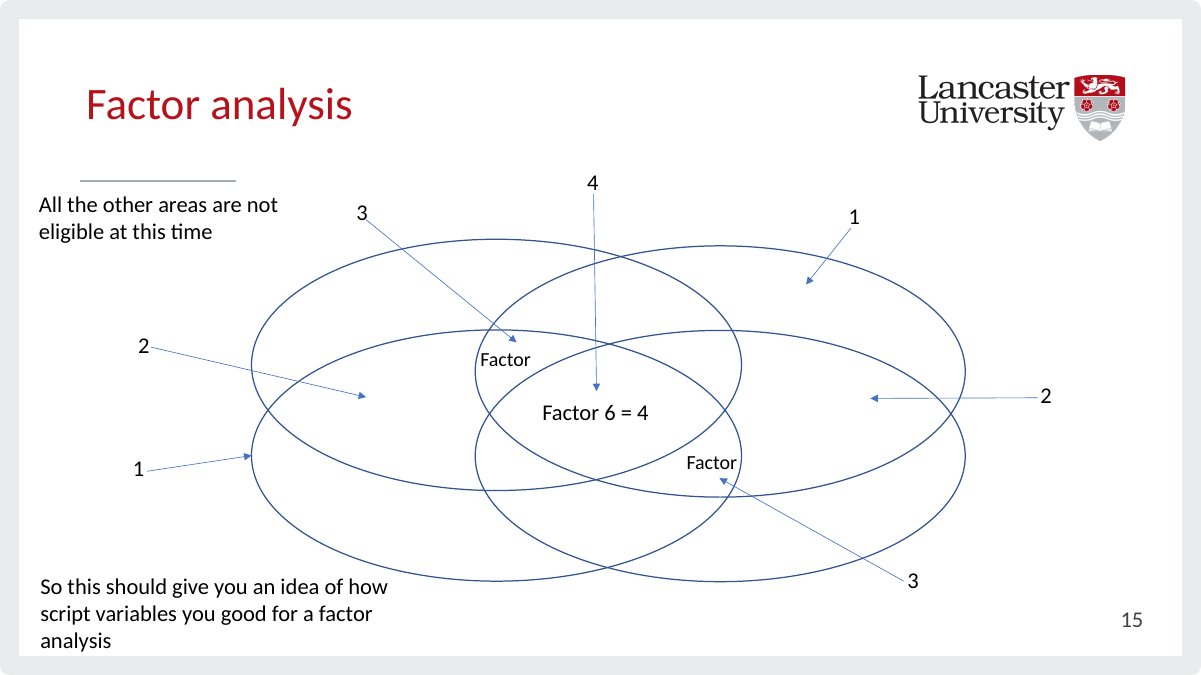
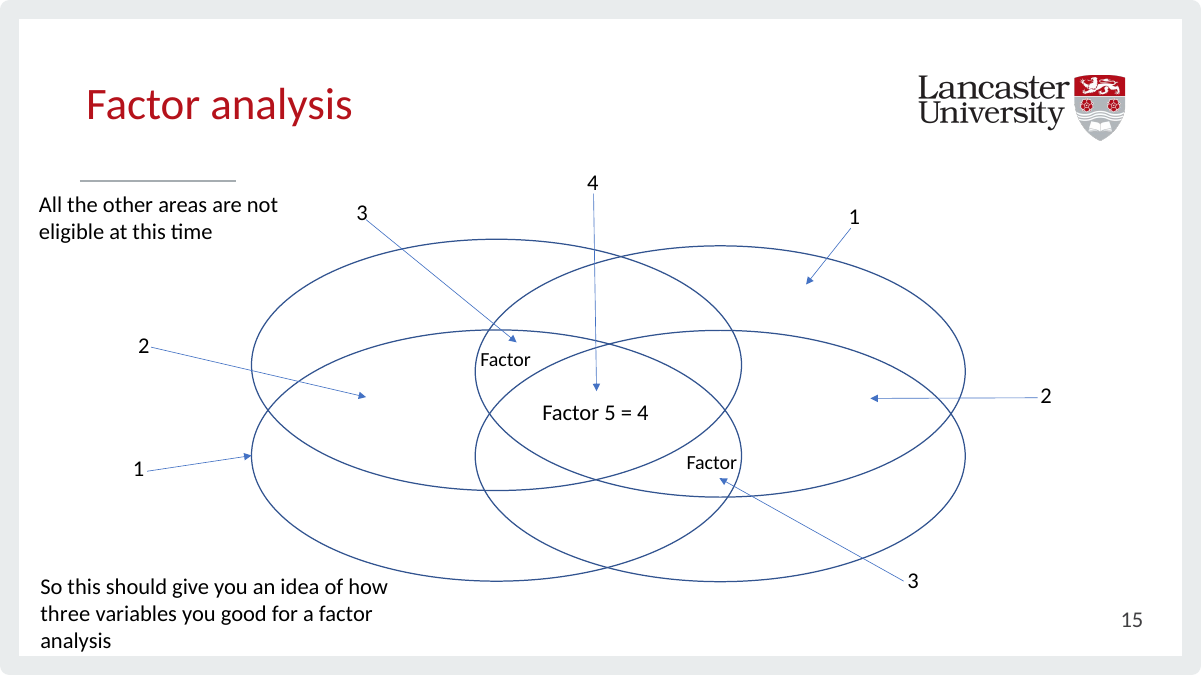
6: 6 -> 5 (610, 414)
script: script -> three (65, 615)
